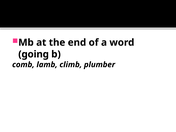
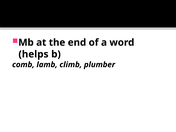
going: going -> helps (33, 54)
